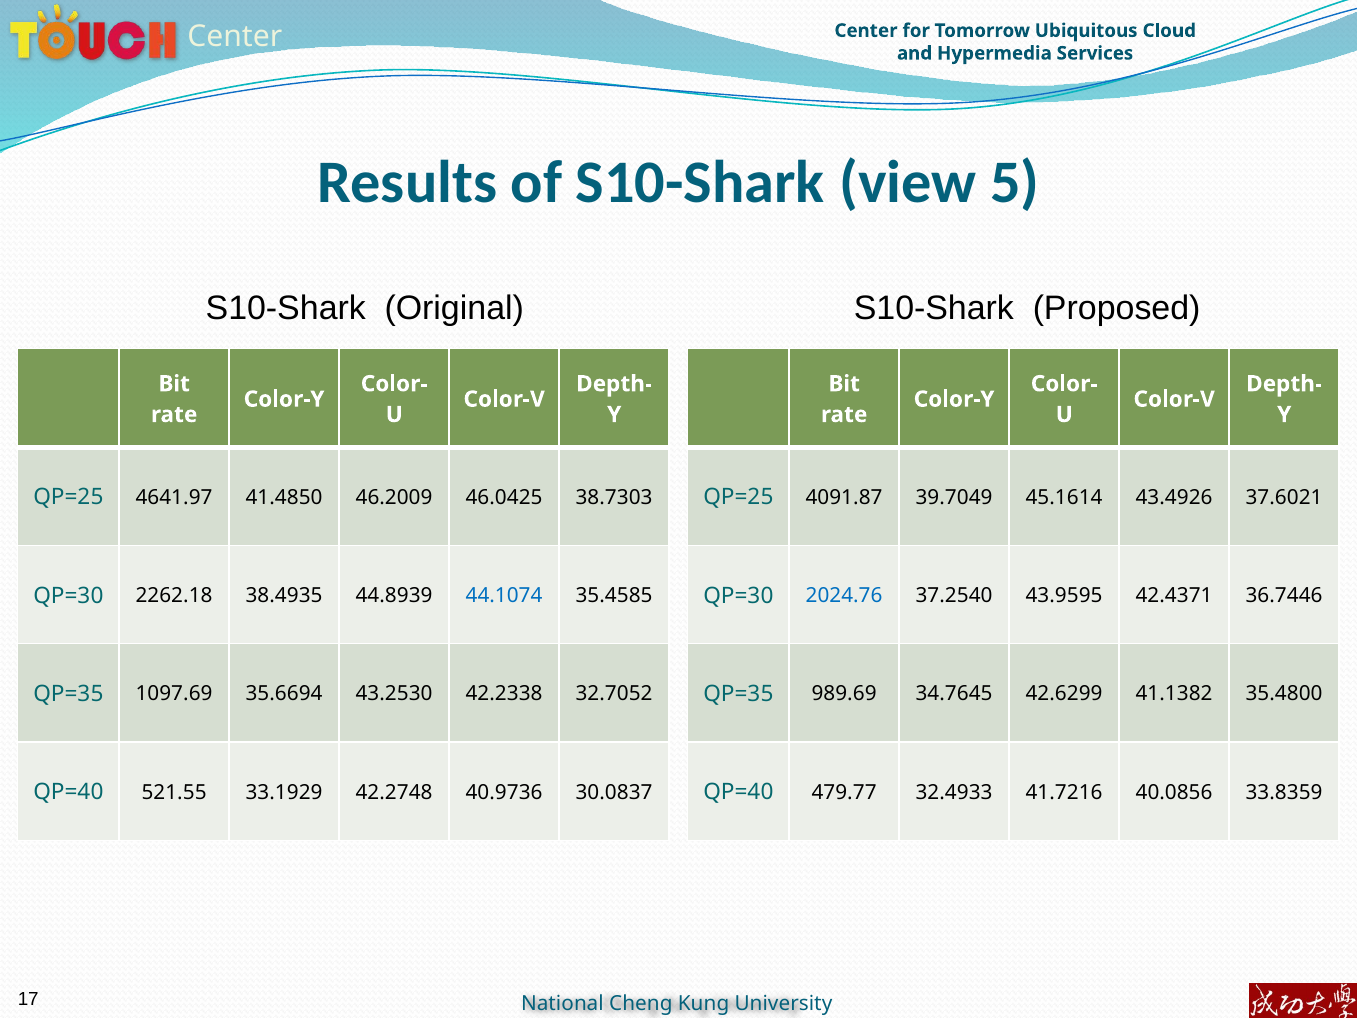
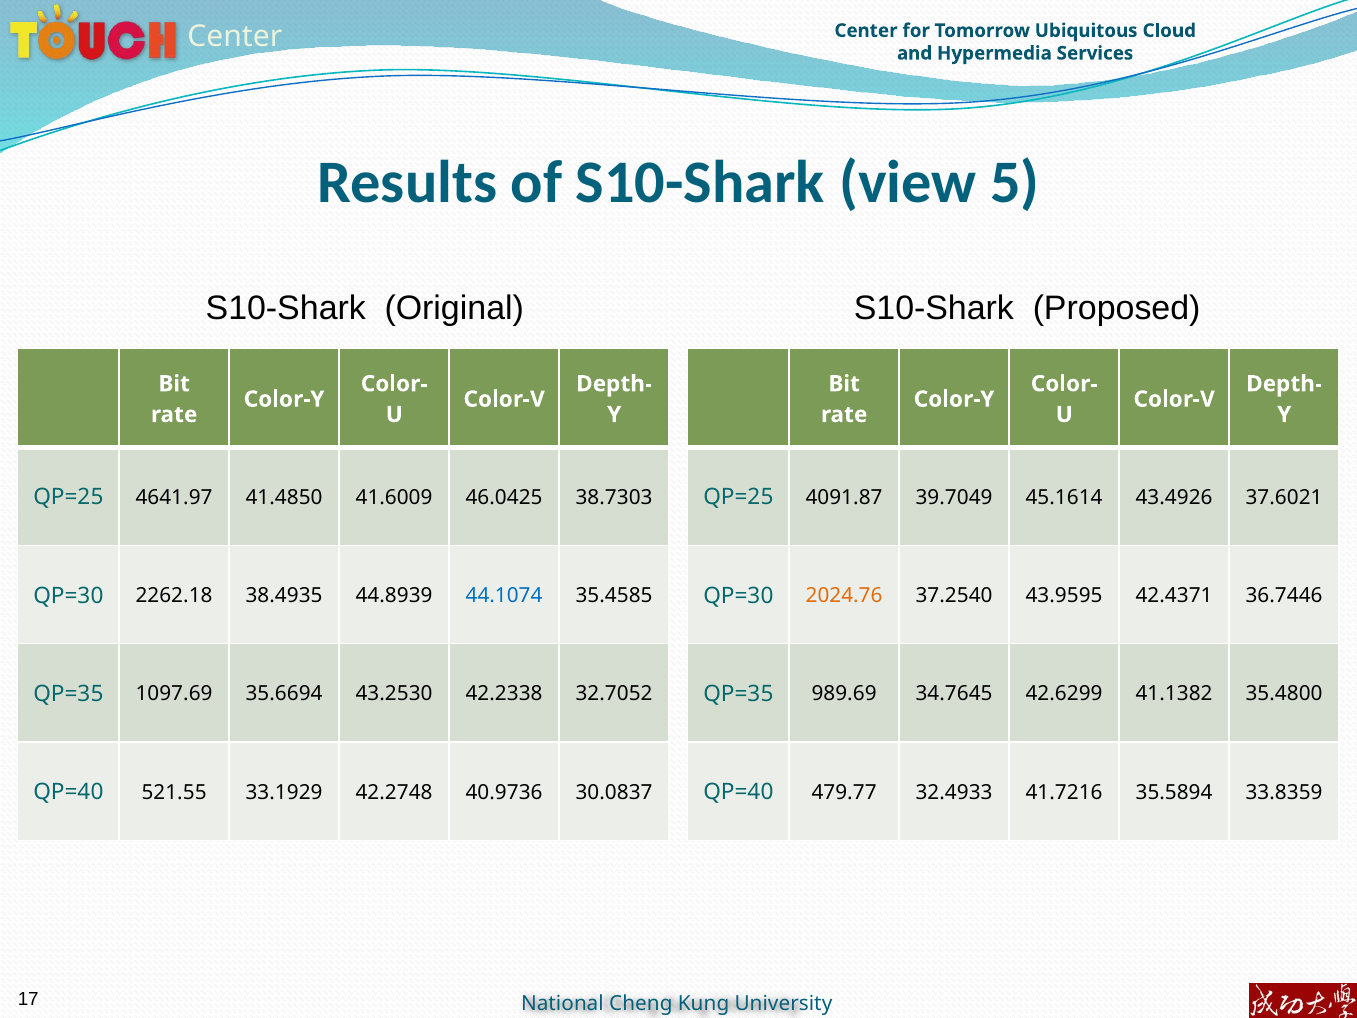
46.2009: 46.2009 -> 41.6009 (394, 497)
2024.76 colour: blue -> orange (844, 596)
40.0856: 40.0856 -> 35.5894 (1174, 792)
